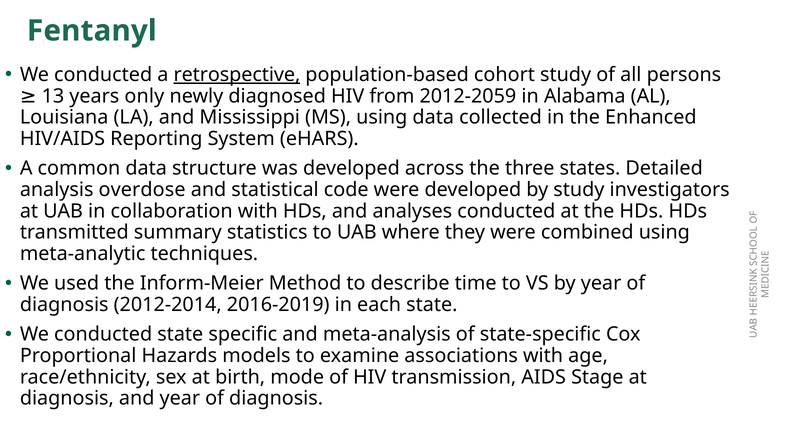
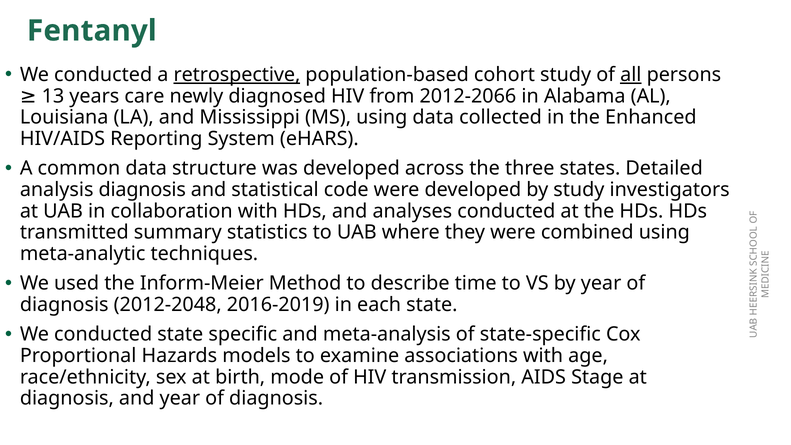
all underline: none -> present (631, 75)
only: only -> care (144, 96)
2012-2059: 2012-2059 -> 2012-2066 (468, 96)
analysis overdose: overdose -> diagnosis (142, 190)
2012-2014: 2012-2014 -> 2012-2048 (168, 305)
